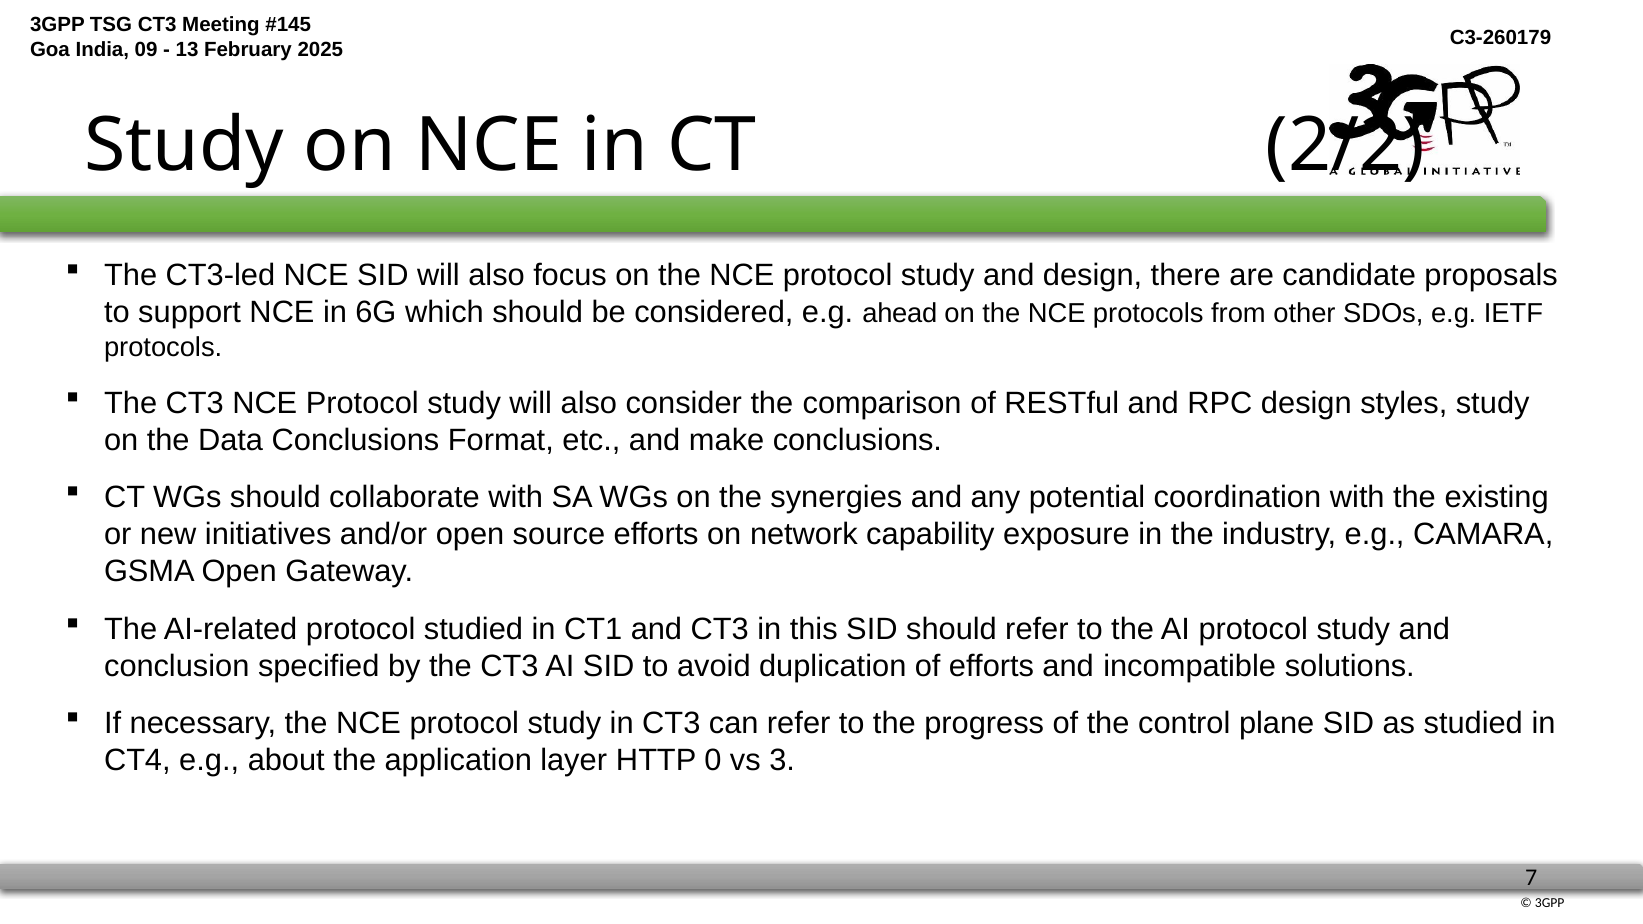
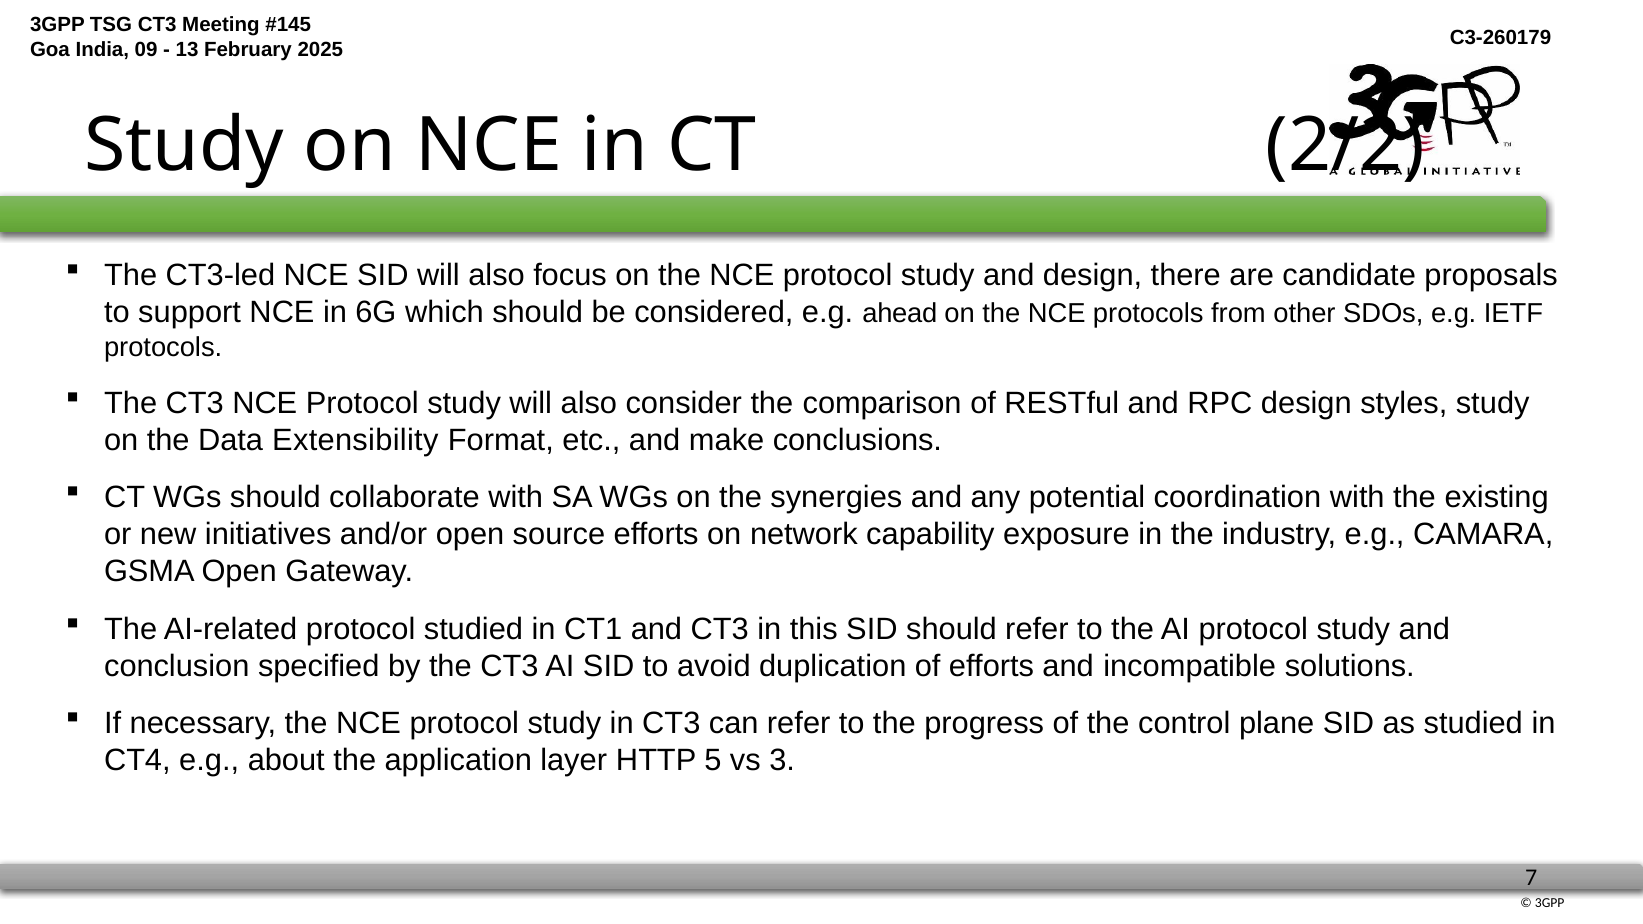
Data Conclusions: Conclusions -> Extensibility (355, 440)
0: 0 -> 5 (713, 760)
